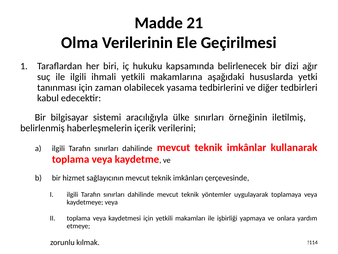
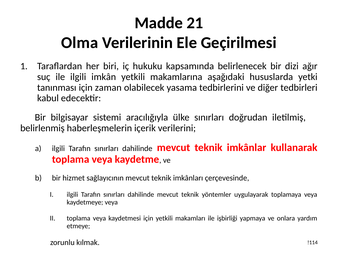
ihmali: ihmali -> imkân (104, 77)
örneğinin: örneğinin -> doğrudan (248, 117)
